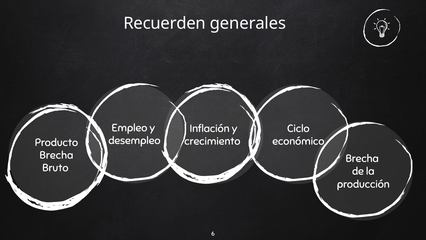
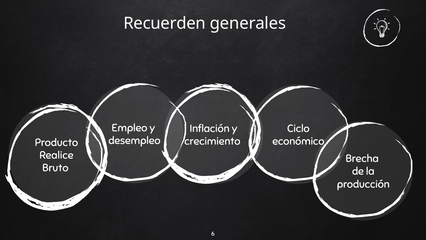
Brecha: Brecha -> Realice (56, 155)
